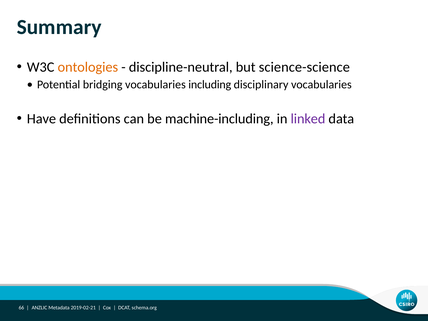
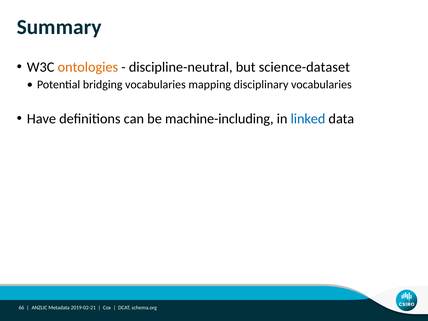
science-science: science-science -> science-dataset (304, 67)
including: including -> mapping (210, 85)
linked colour: purple -> blue (308, 119)
